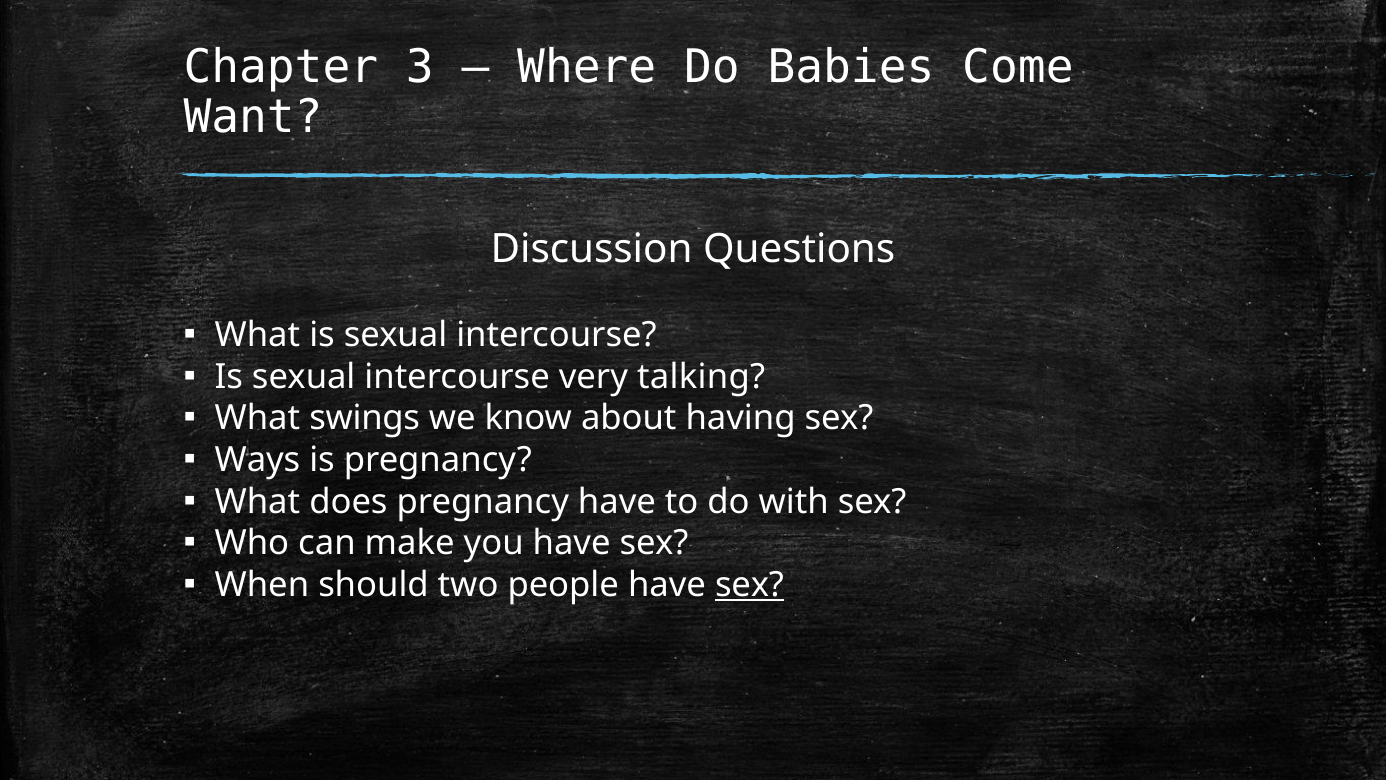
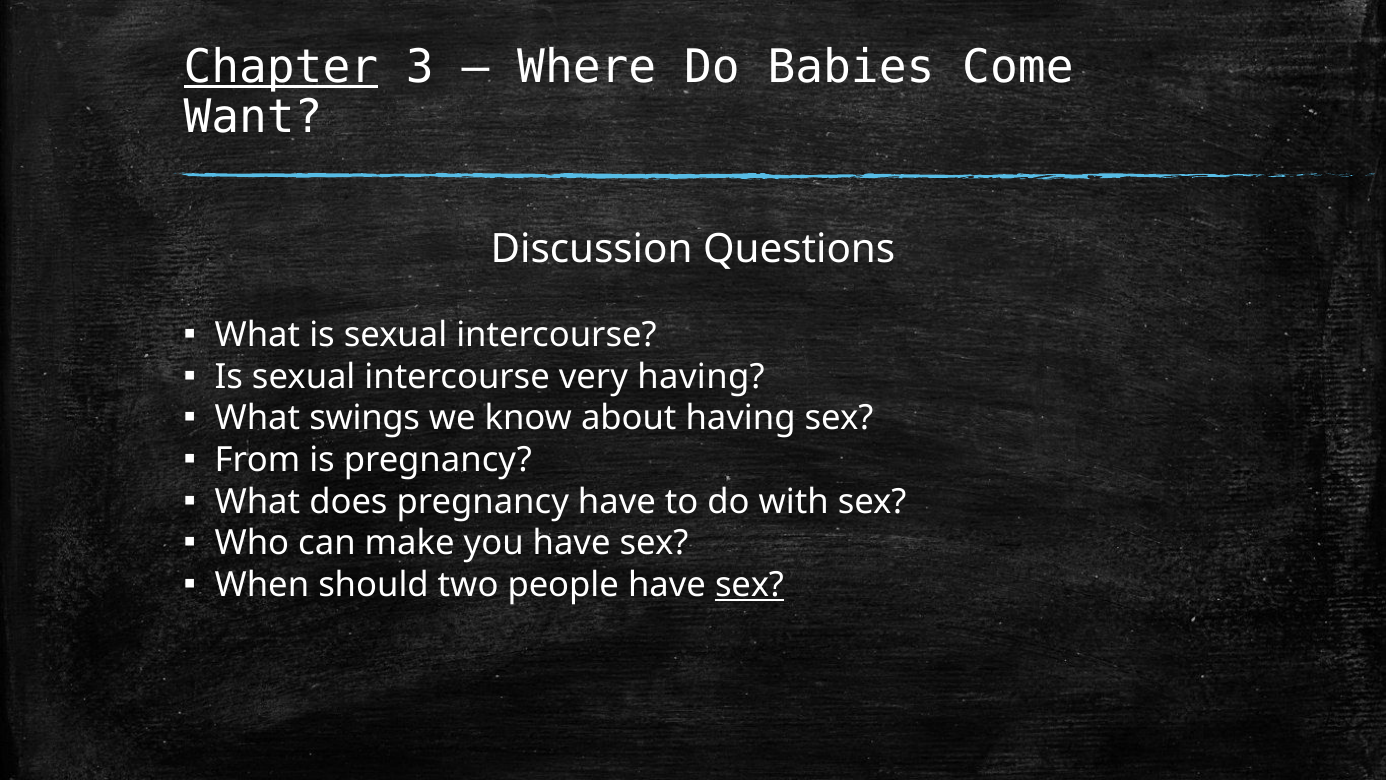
Chapter underline: none -> present (281, 67)
very talking: talking -> having (701, 377)
Ways: Ways -> From (257, 460)
